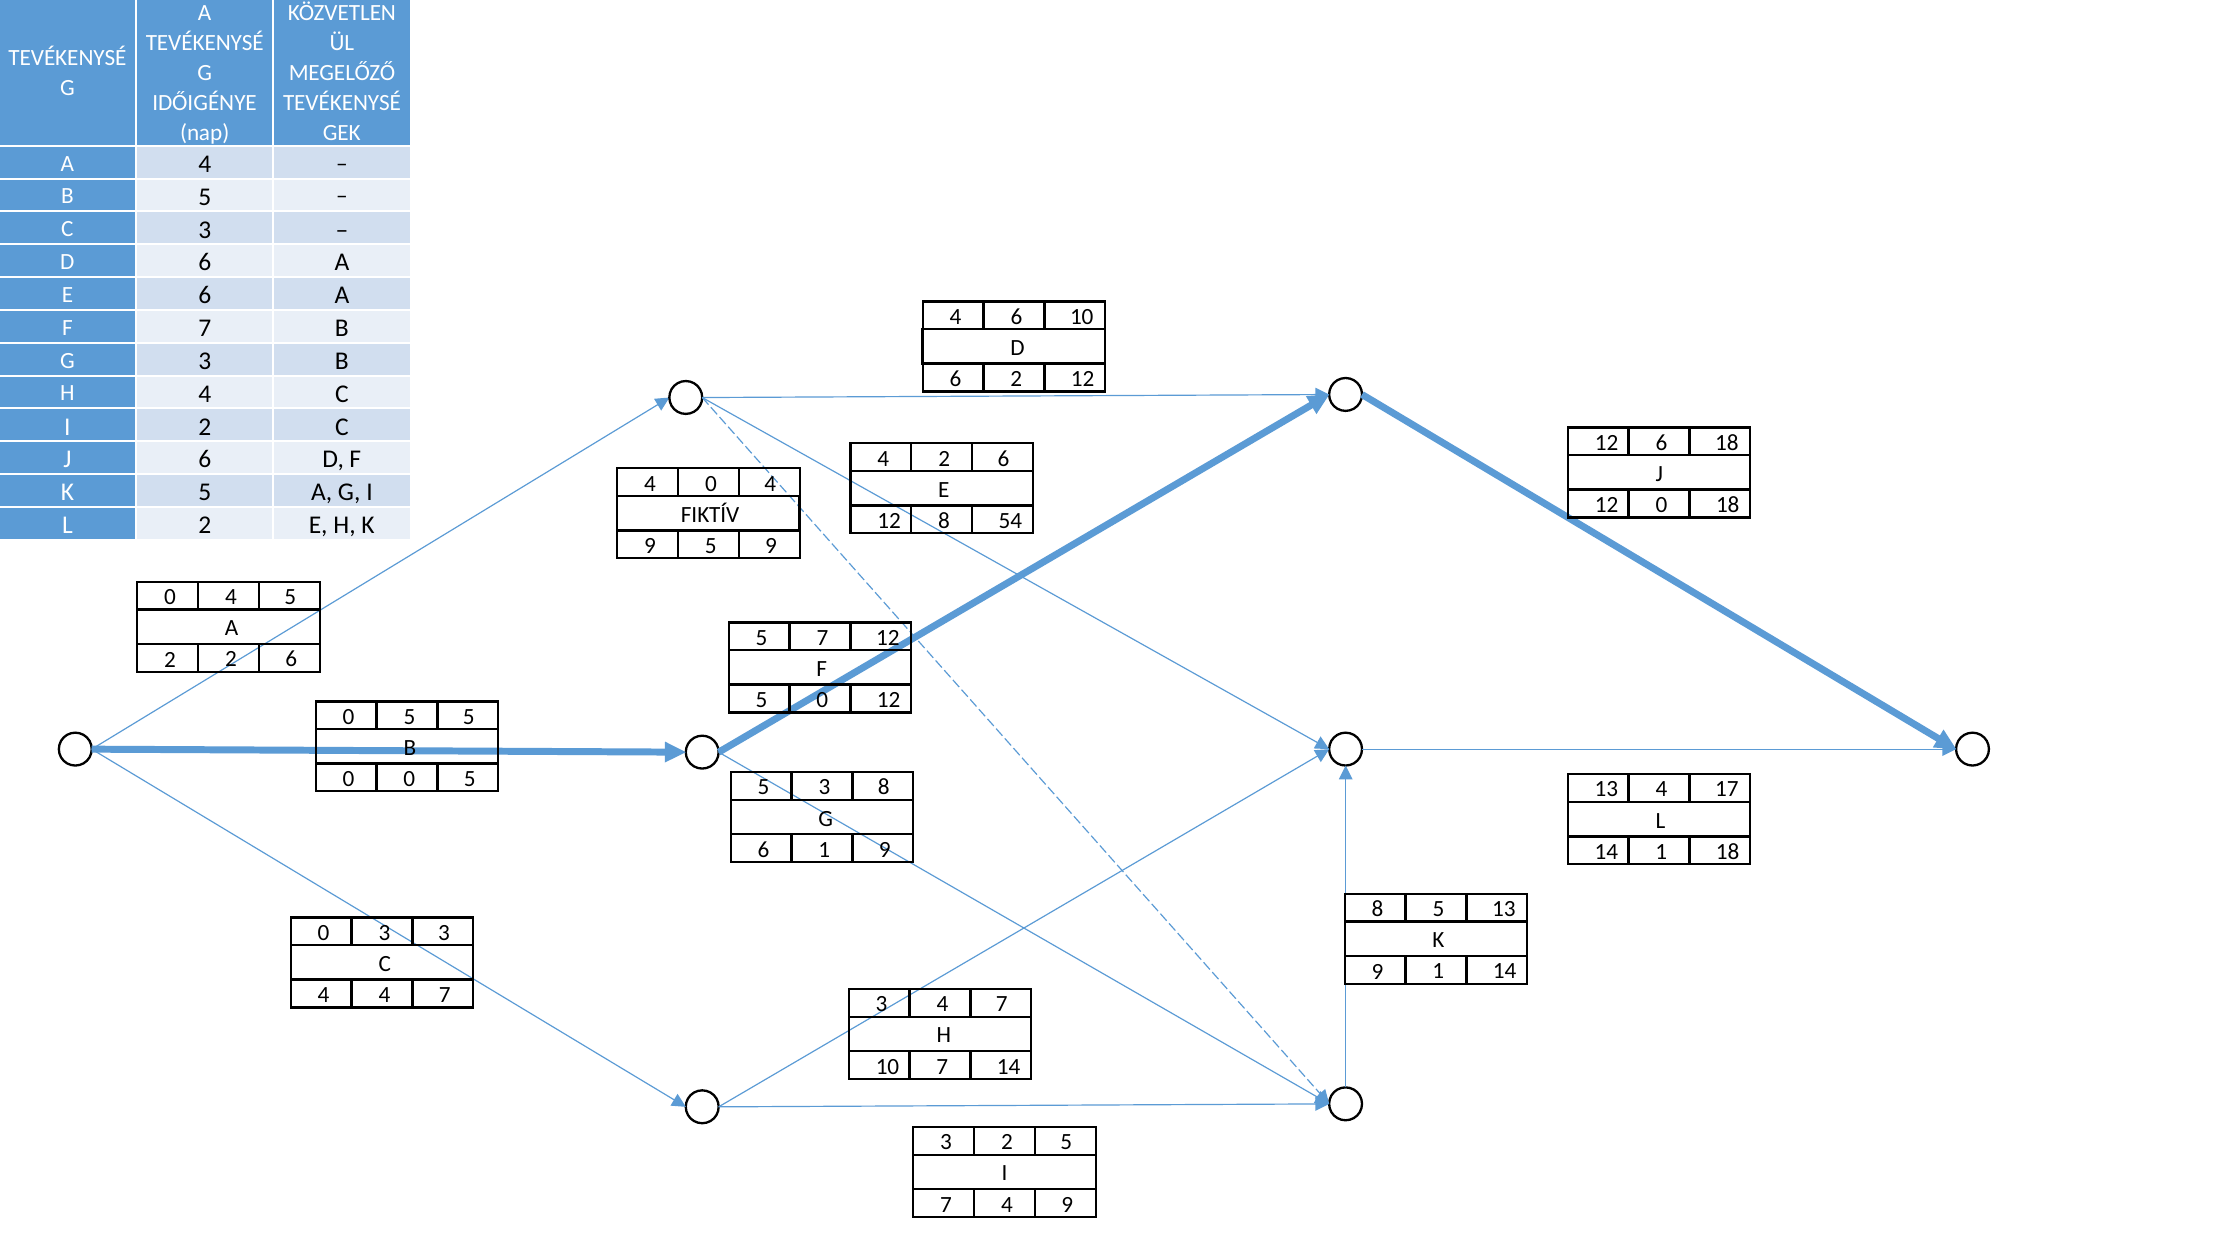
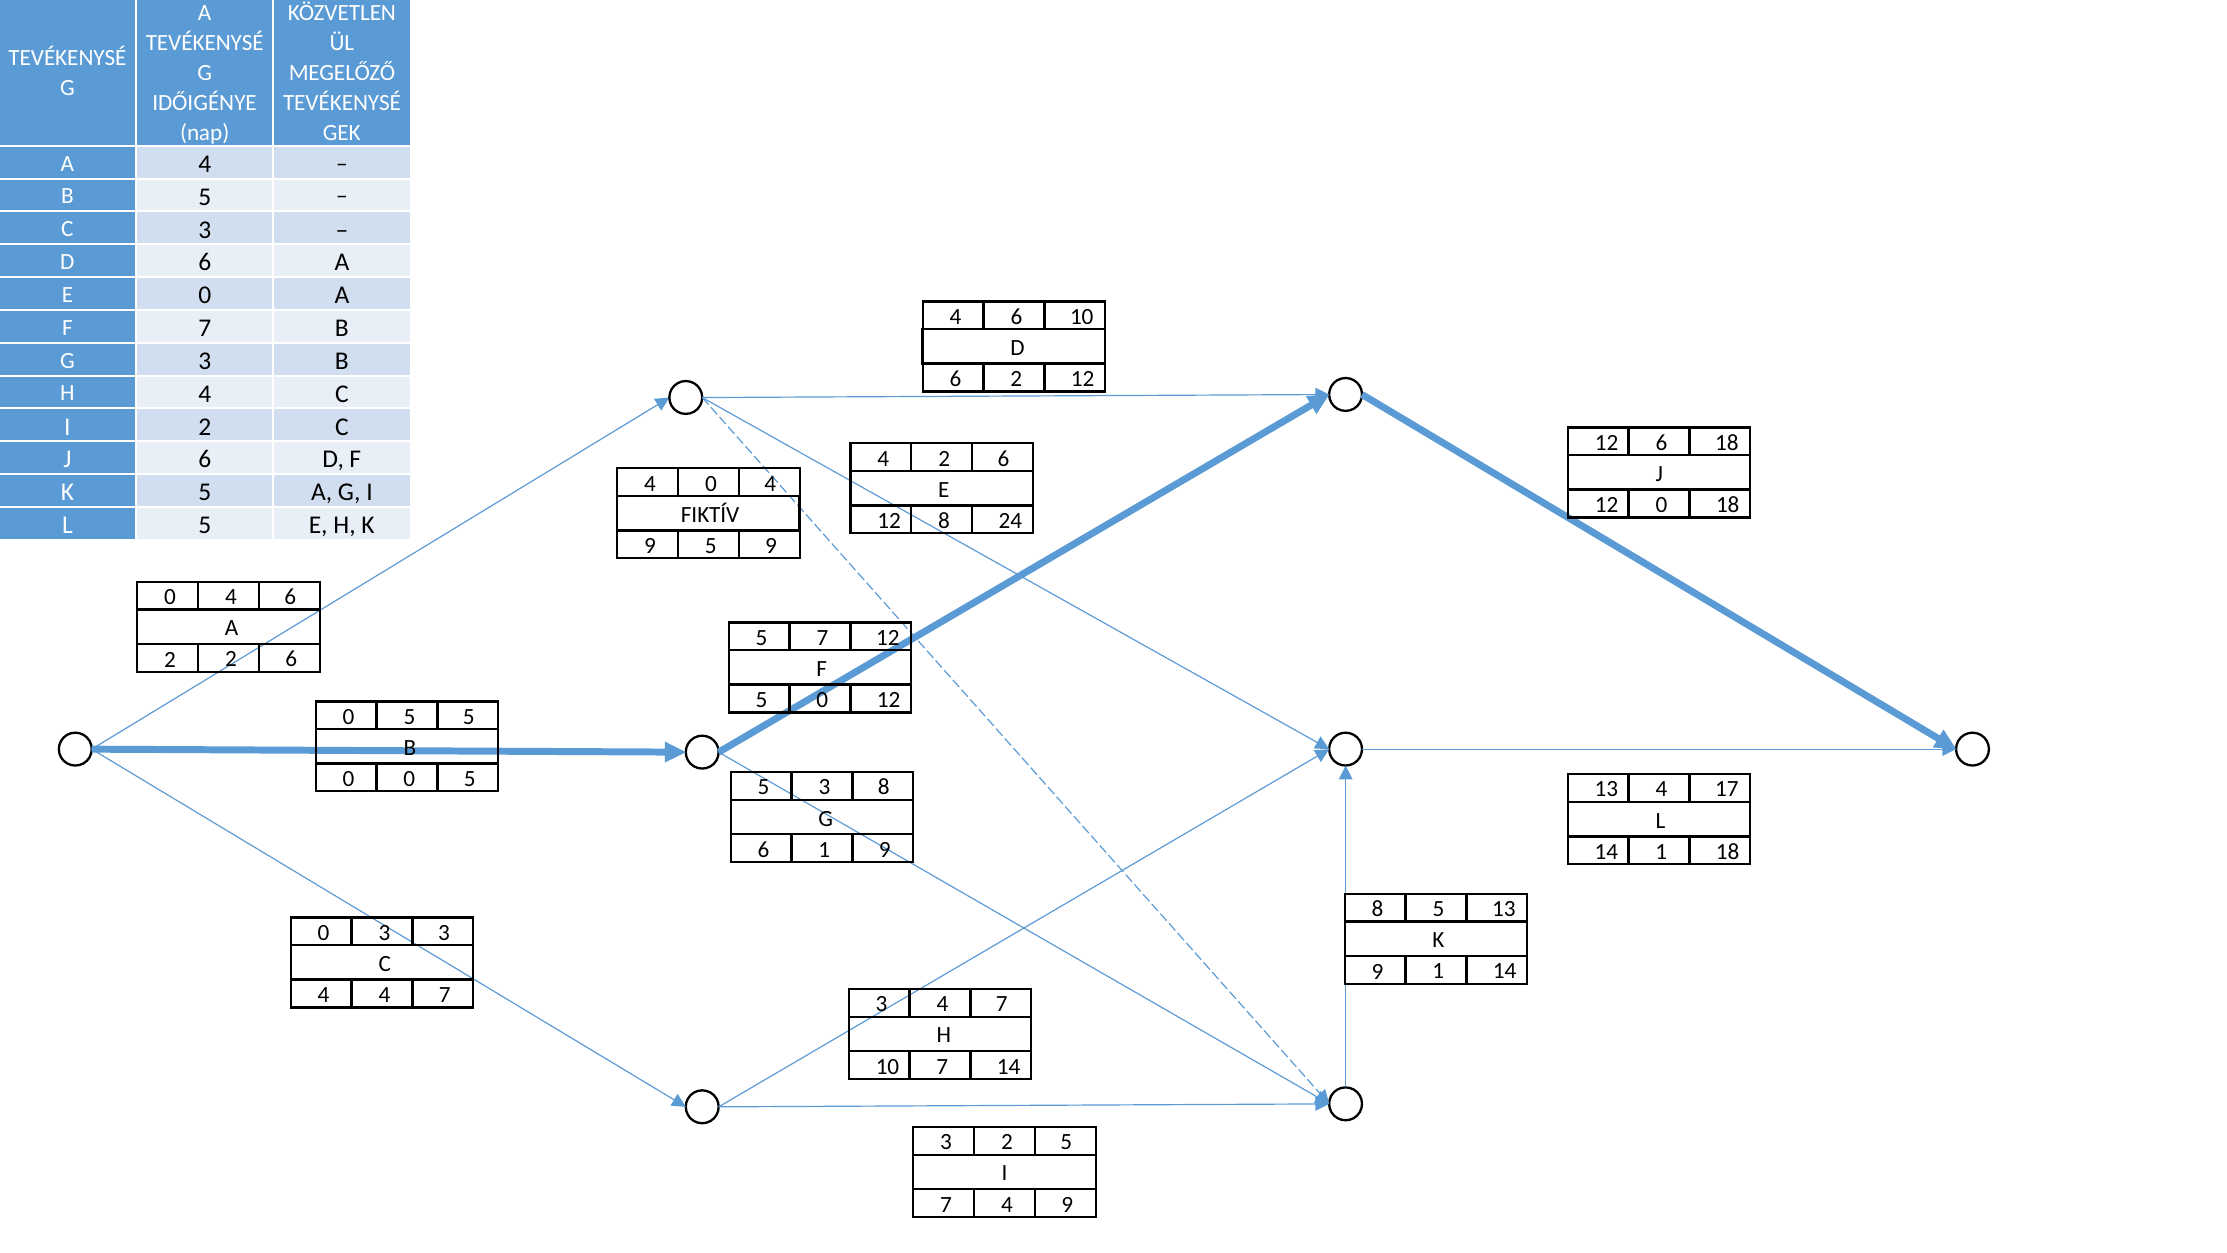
E 6: 6 -> 0 (205, 295)
54: 54 -> 24 (1010, 521)
L 2: 2 -> 5 (205, 525)
0 4 5: 5 -> 6 (290, 597)
